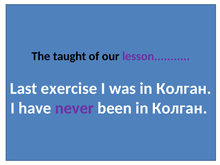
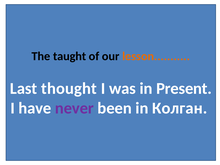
lesson colour: purple -> orange (156, 56)
exercise: exercise -> thought (69, 88)
was in Колган: Колган -> Present (184, 88)
